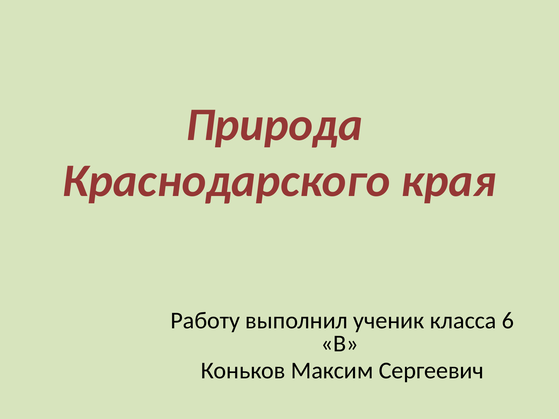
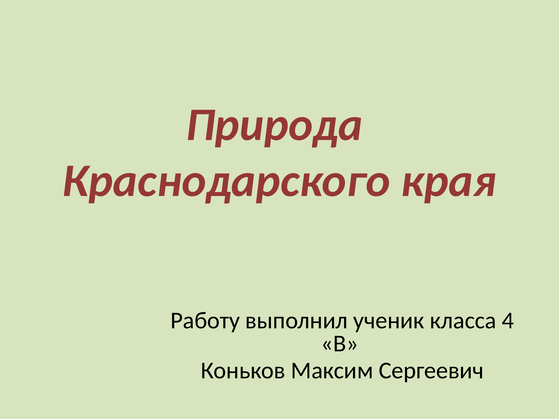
6: 6 -> 4 (508, 321)
